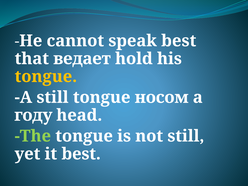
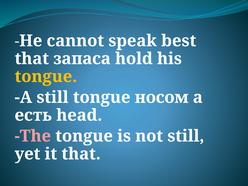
ведает: ведает -> запаса (82, 59)
году: году -> есть (33, 115)
The colour: light green -> pink (33, 136)
it best: best -> that (81, 154)
